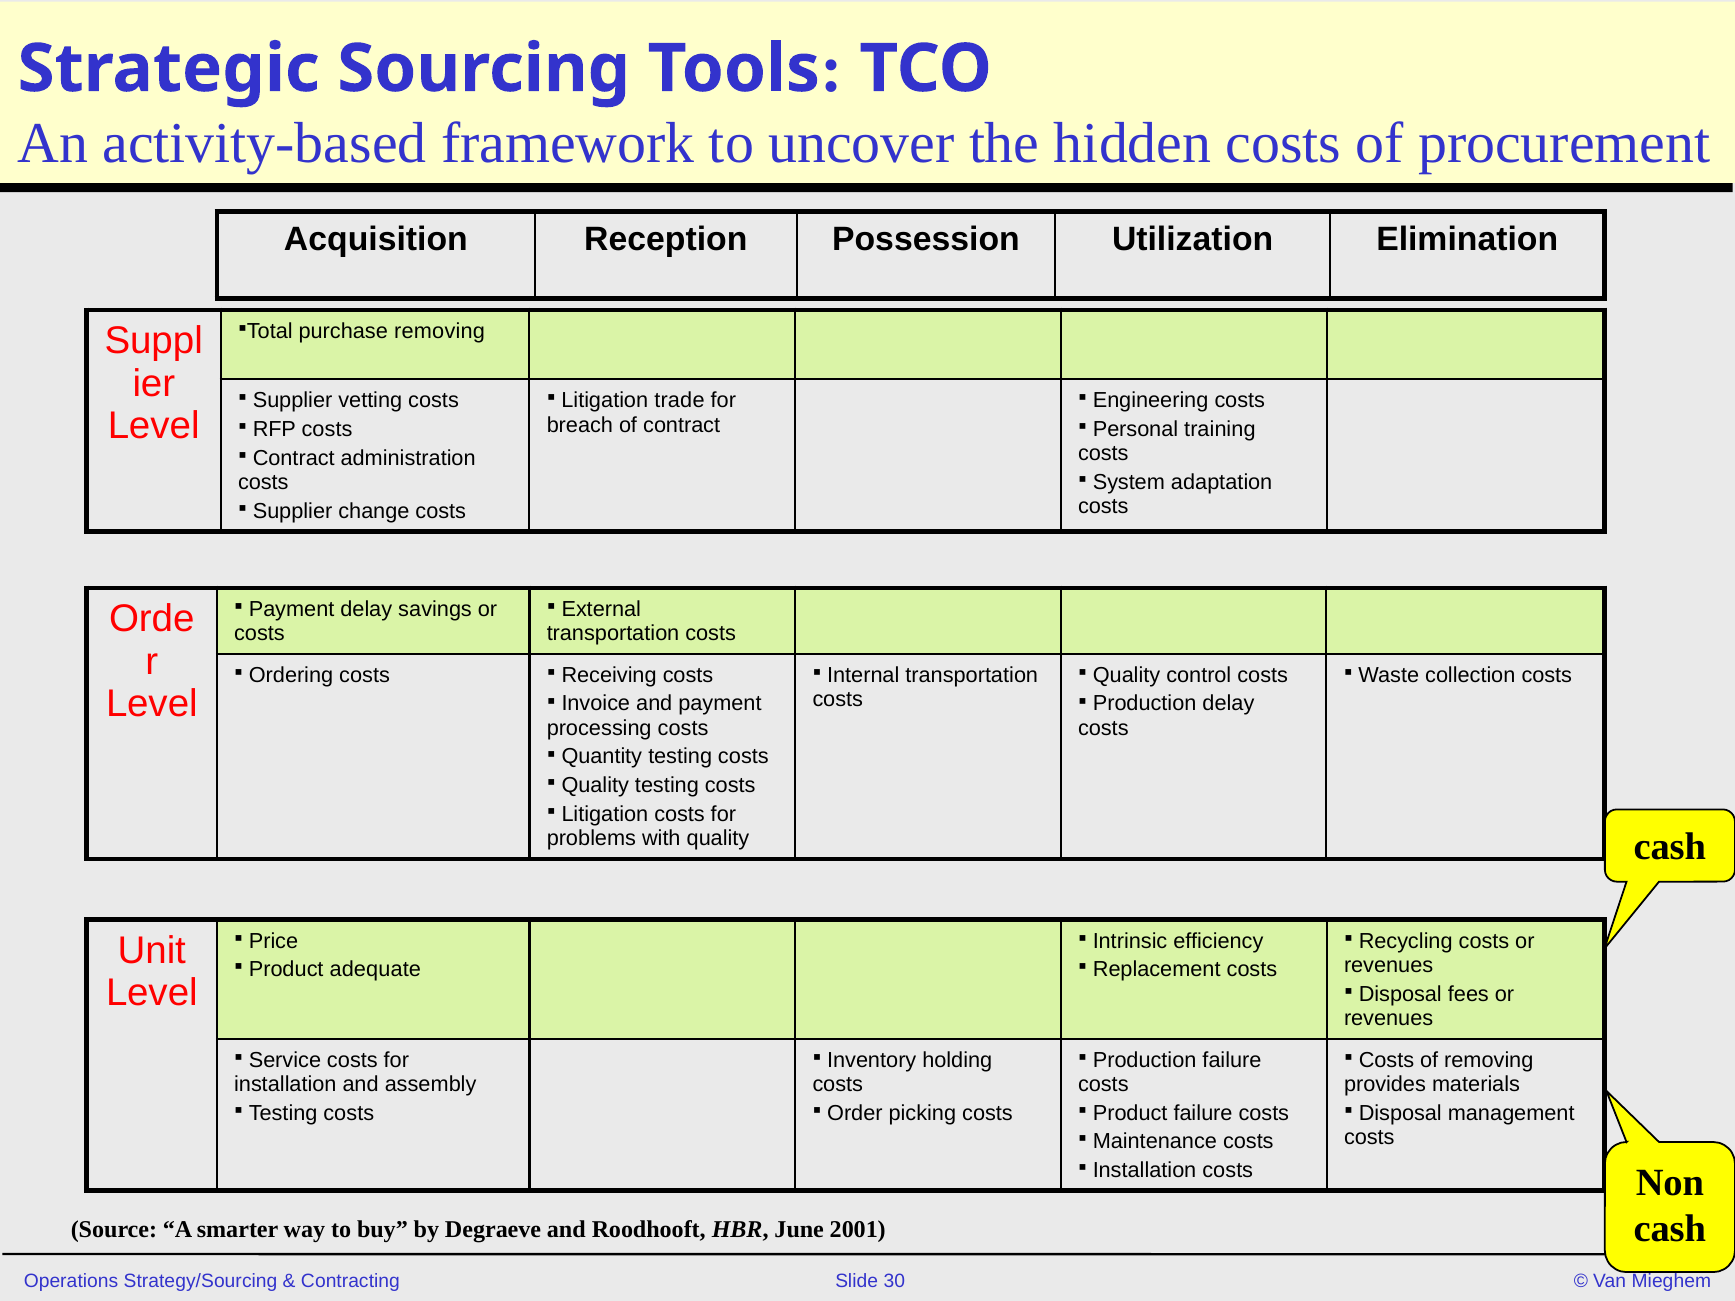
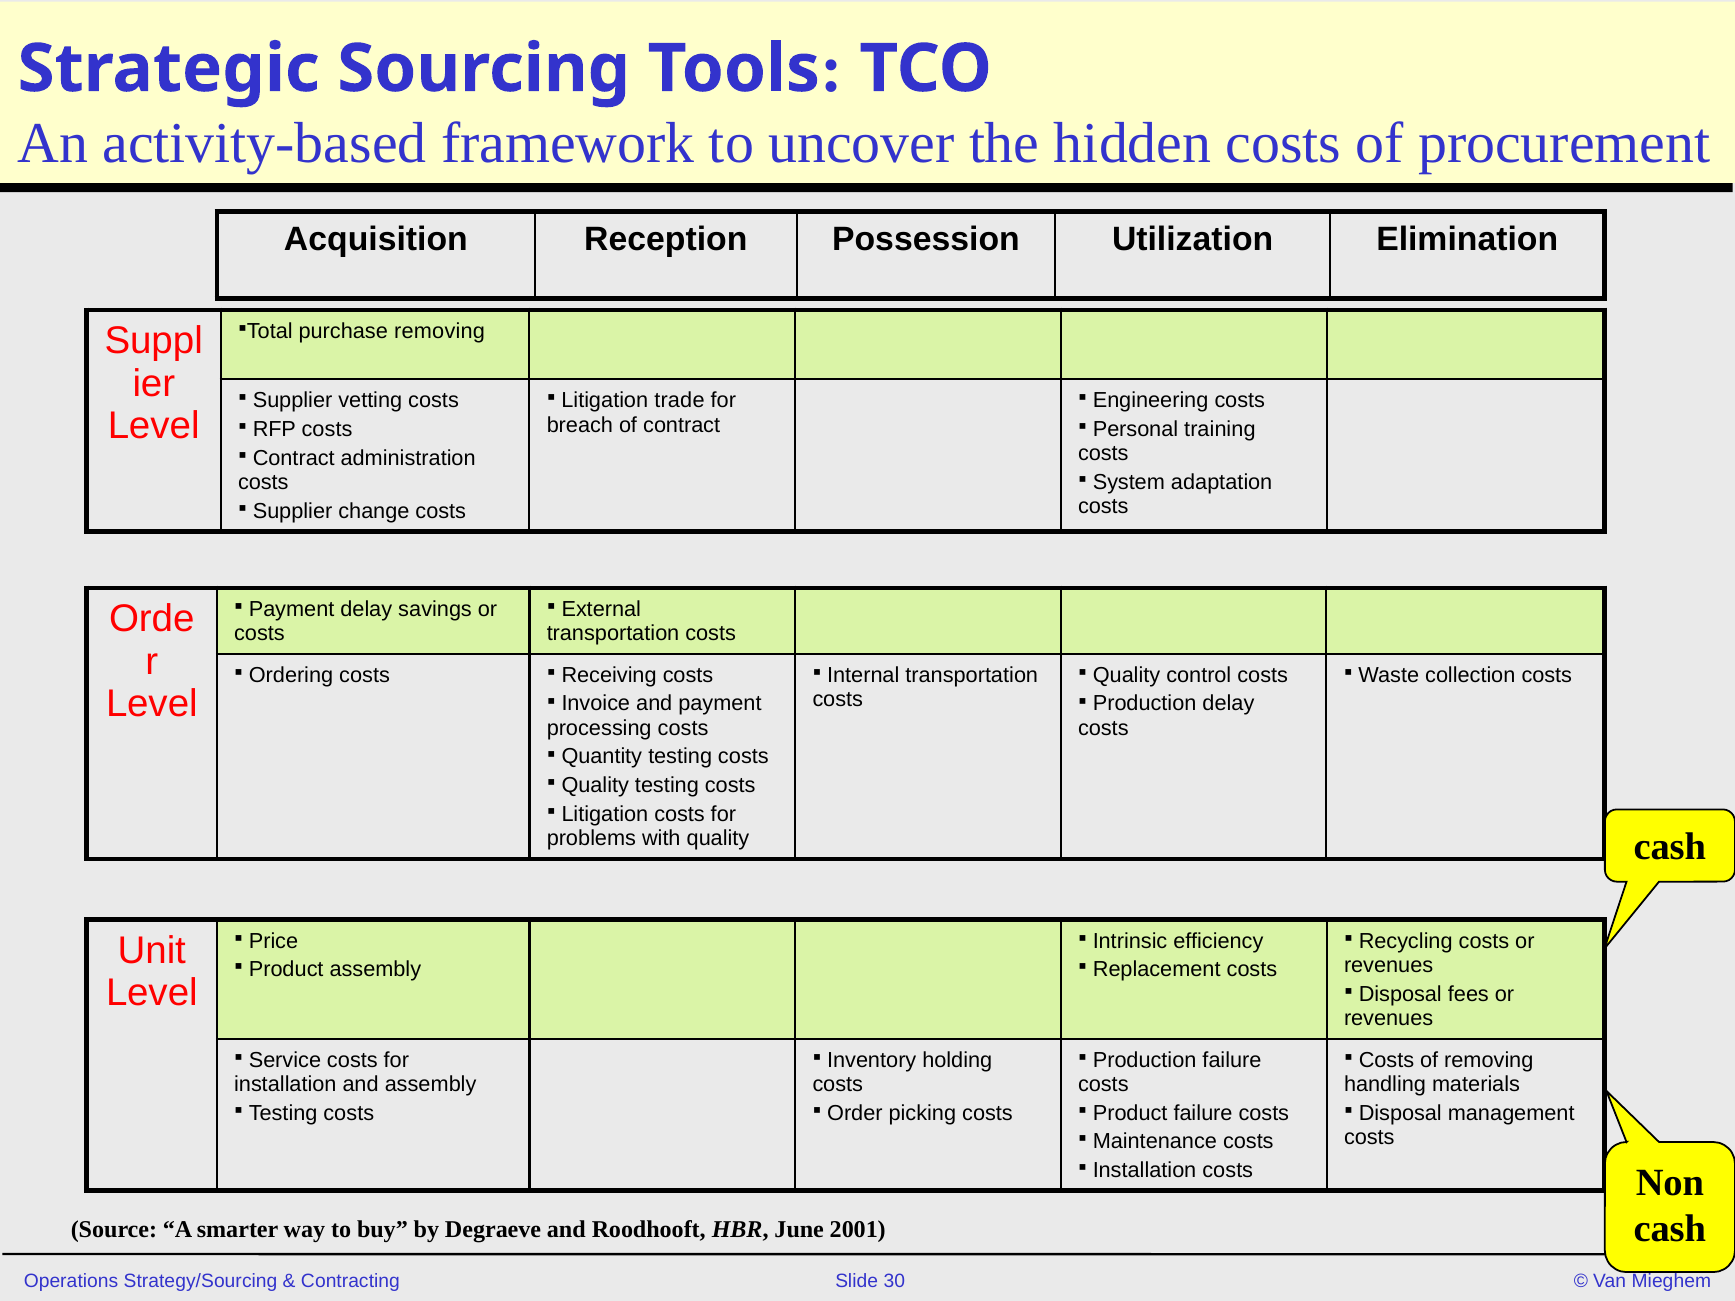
Product adequate: adequate -> assembly (375, 970)
provides: provides -> handling (1385, 1084)
